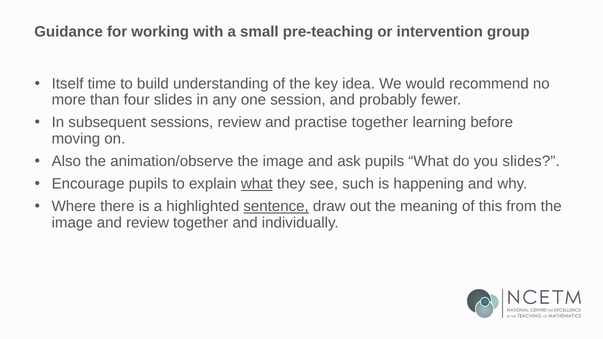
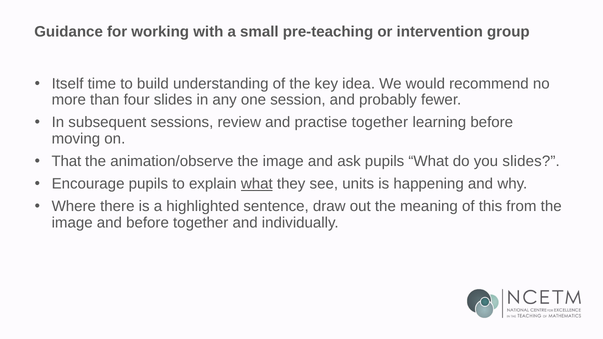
Also: Also -> That (66, 161)
such: such -> units (358, 184)
sentence underline: present -> none (276, 207)
and review: review -> before (148, 223)
